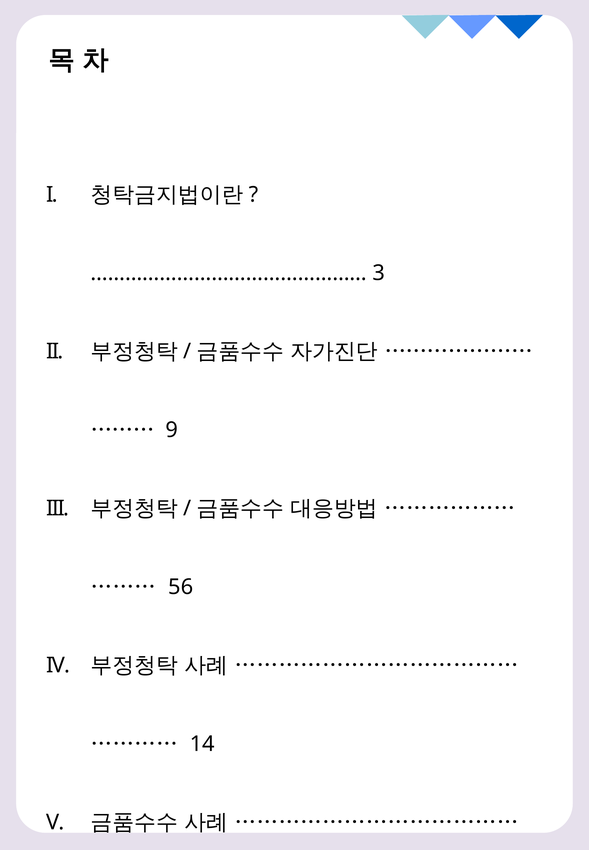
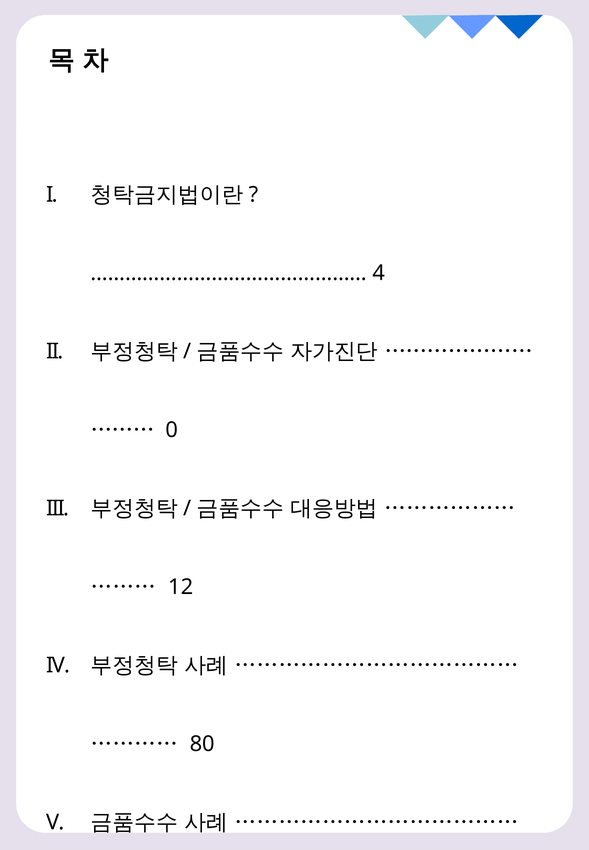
3: 3 -> 4 (379, 273)
9: 9 -> 0 (172, 430)
56: 56 -> 12 (181, 587)
14: 14 -> 80 (202, 745)
